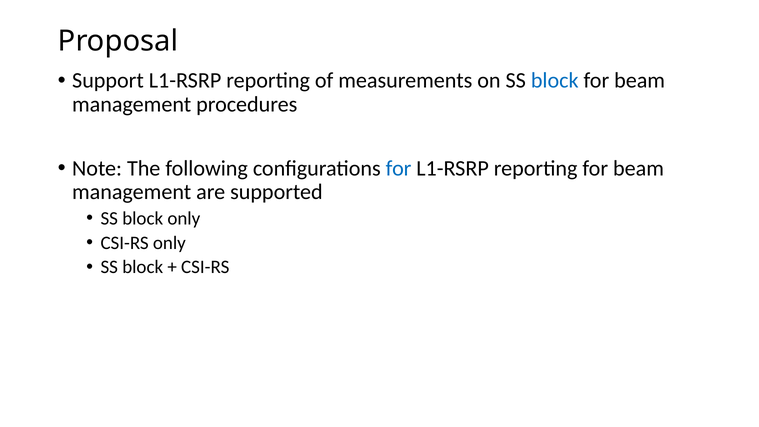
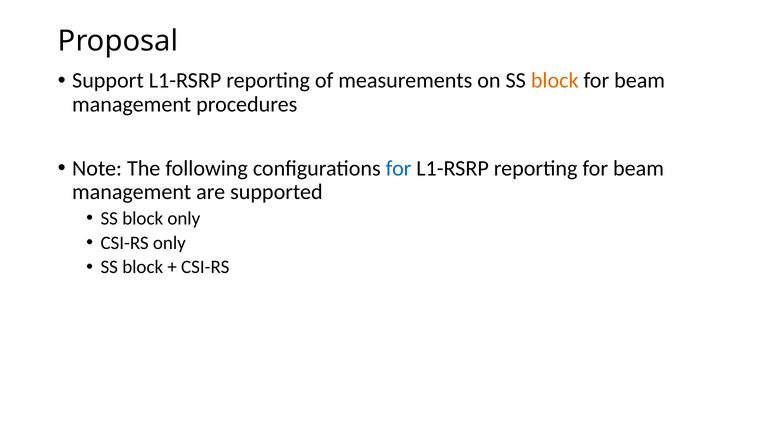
block colour: blue -> orange (555, 81)
